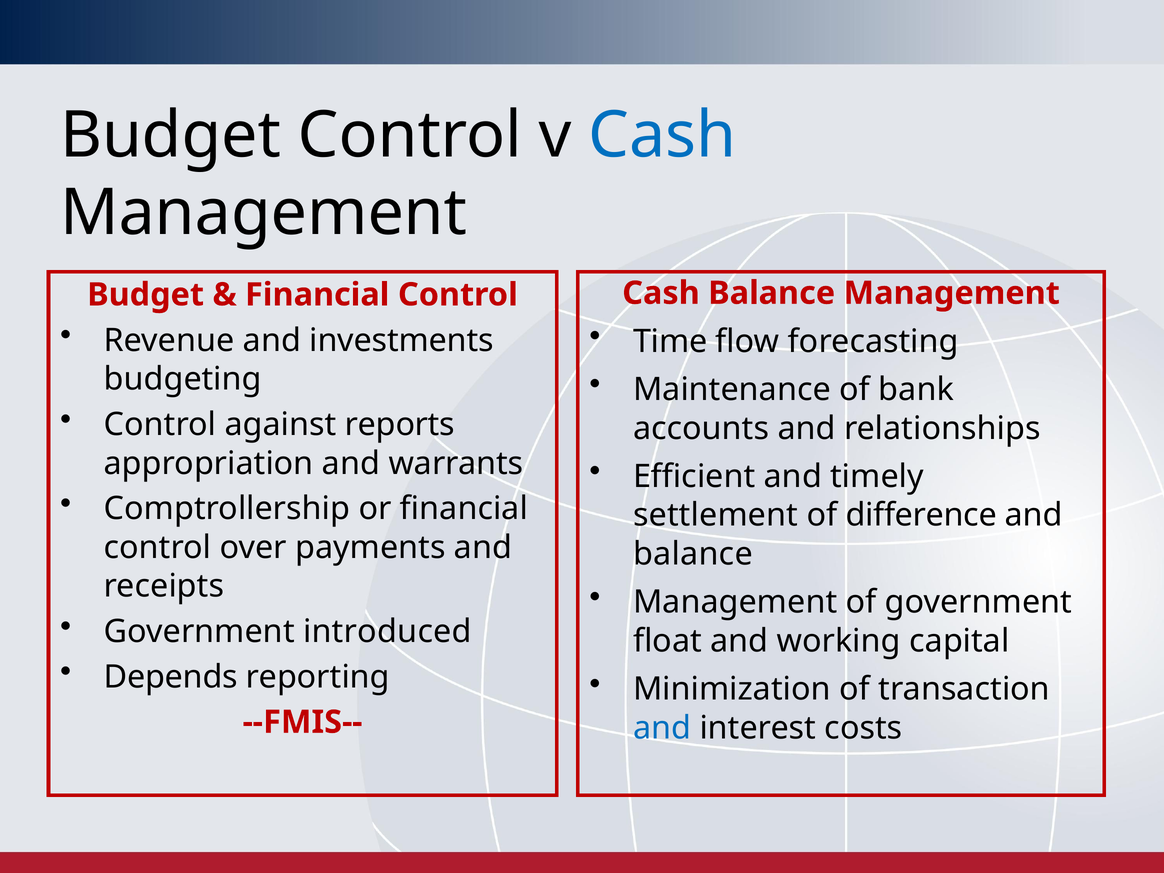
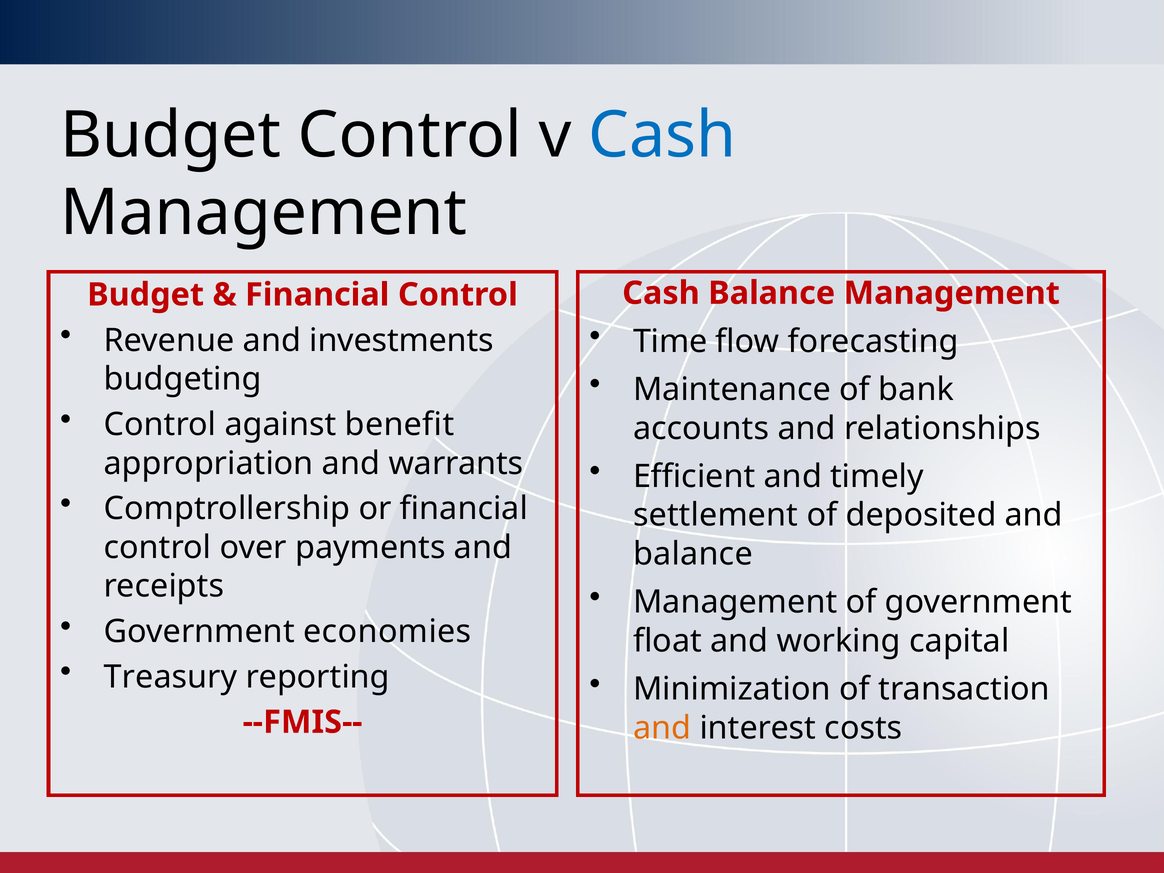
reports: reports -> benefit (400, 425)
difference: difference -> deposited (921, 515)
introduced: introduced -> economies (387, 632)
Depends: Depends -> Treasury (171, 677)
and colour: blue -> orange (662, 728)
